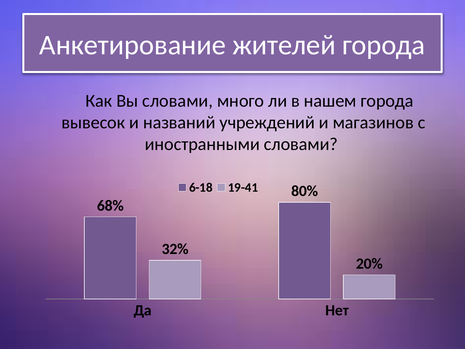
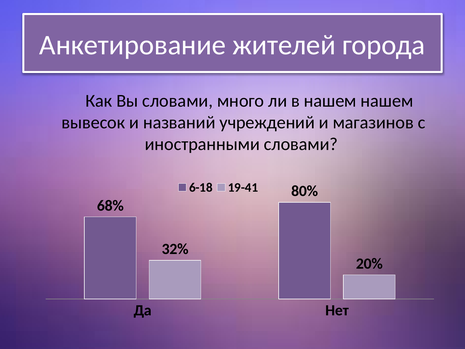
нашем города: города -> нашем (387, 101)
